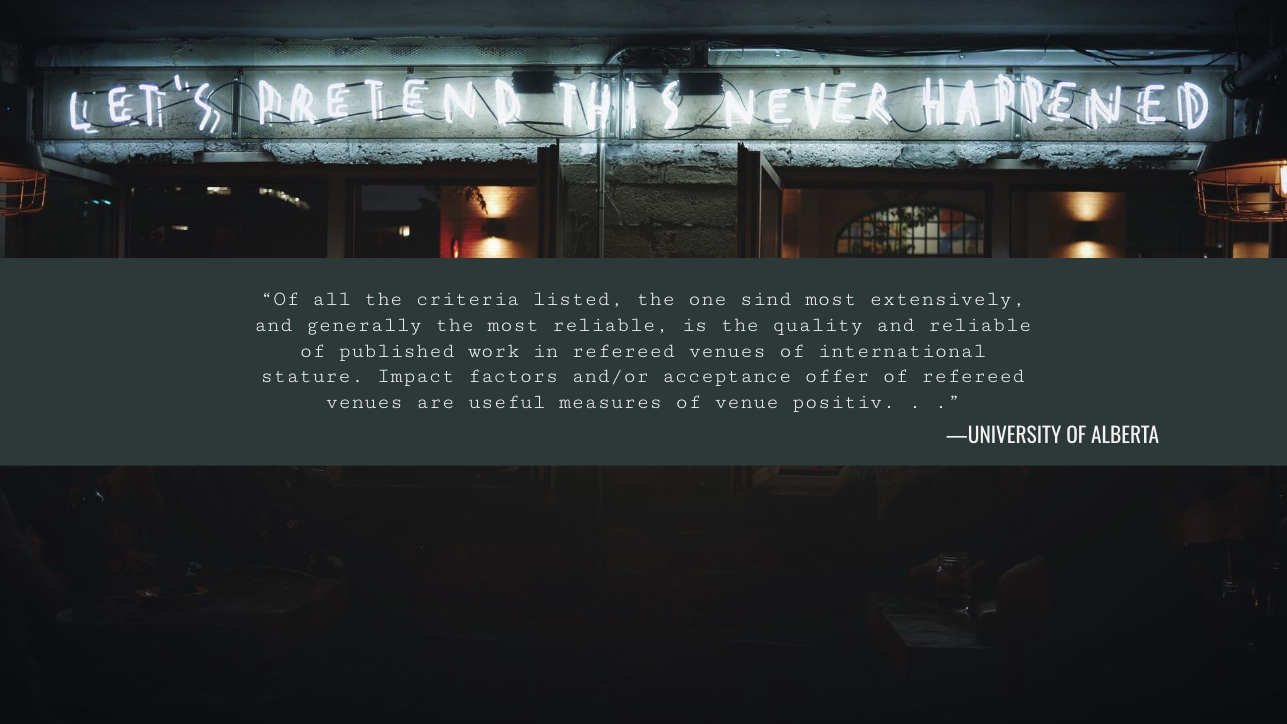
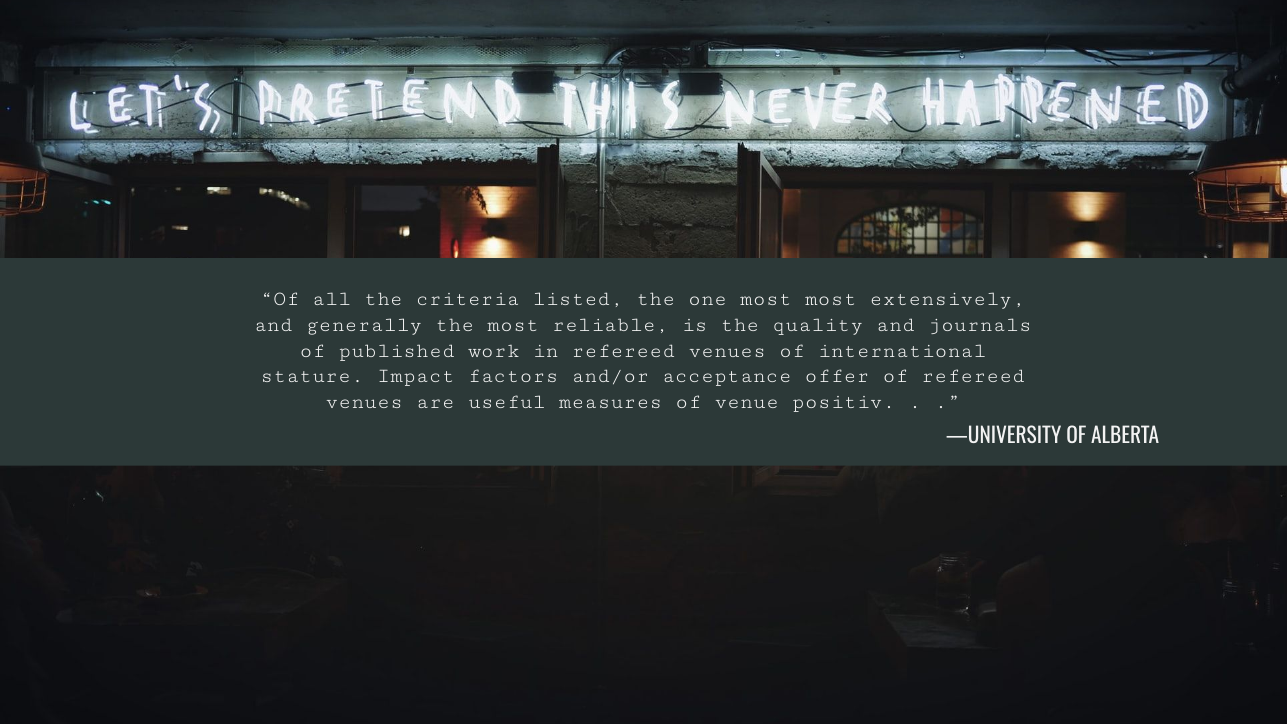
one sind: sind -> most (766, 299)
and reliable: reliable -> journals (980, 324)
